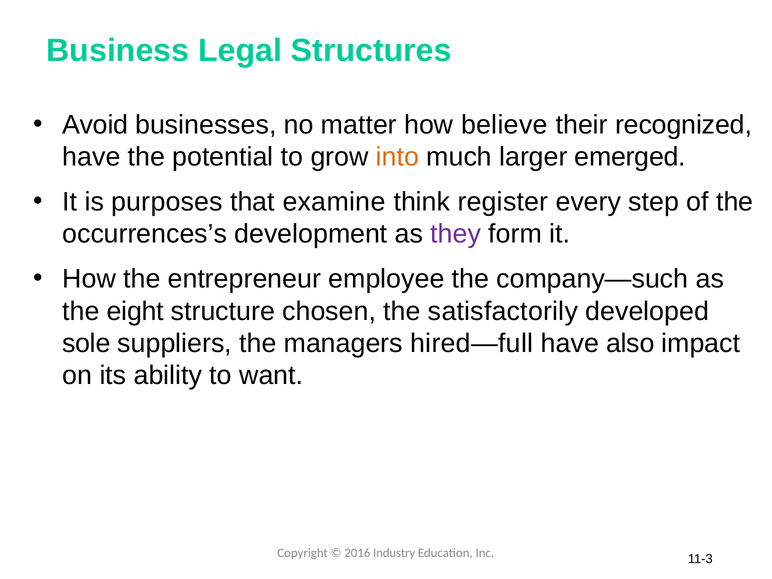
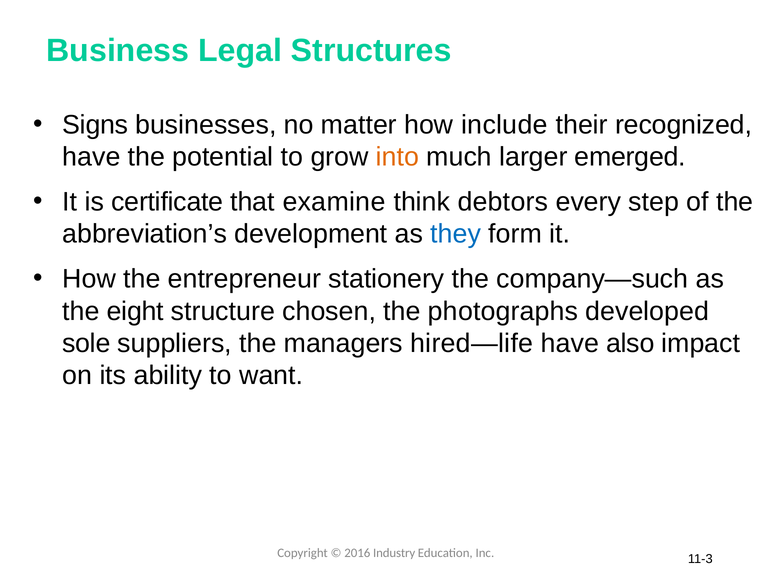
Avoid: Avoid -> Signs (95, 125)
believe: believe -> include (504, 125)
purposes: purposes -> certificate (167, 202)
register: register -> debtors (503, 202)
occurrences’s: occurrences’s -> abbreviation’s (145, 234)
they colour: purple -> blue (456, 234)
employee: employee -> stationery (386, 279)
satisfactorily: satisfactorily -> photographs (503, 311)
hired—full: hired—full -> hired—life (472, 343)
